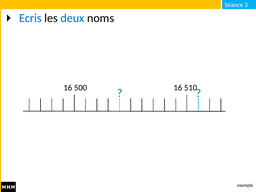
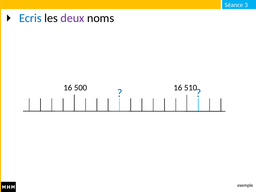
deux colour: blue -> purple (72, 18)
